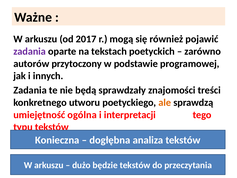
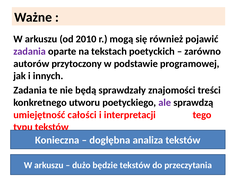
2017: 2017 -> 2010 (86, 39)
ale colour: orange -> purple (165, 102)
ogólna: ogólna -> całości (82, 115)
